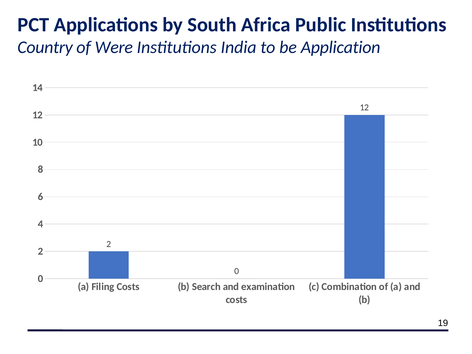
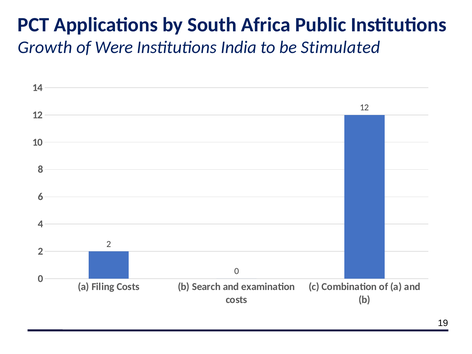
Country: Country -> Growth (45, 47)
Application: Application -> Stimulated (340, 47)
